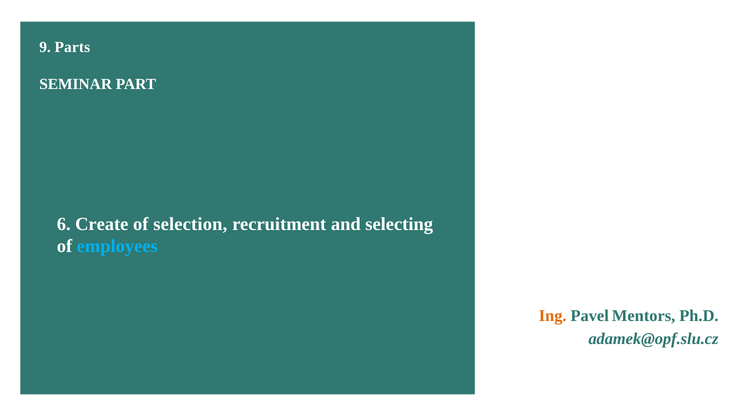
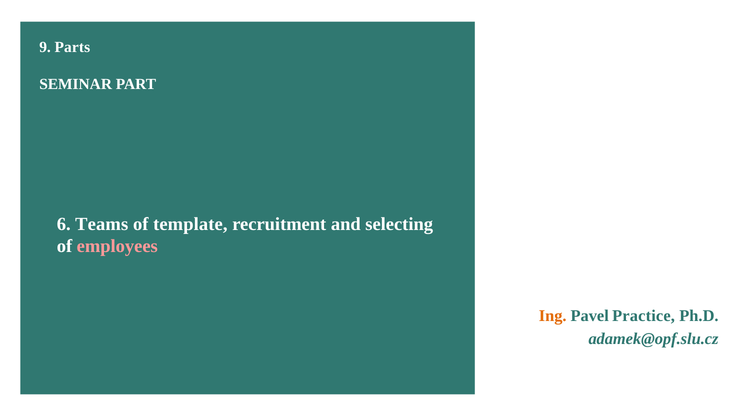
Create: Create -> Teams (102, 224)
selection: selection -> template (190, 224)
employees colour: light blue -> pink (117, 246)
Mentors: Mentors -> Practice (644, 316)
